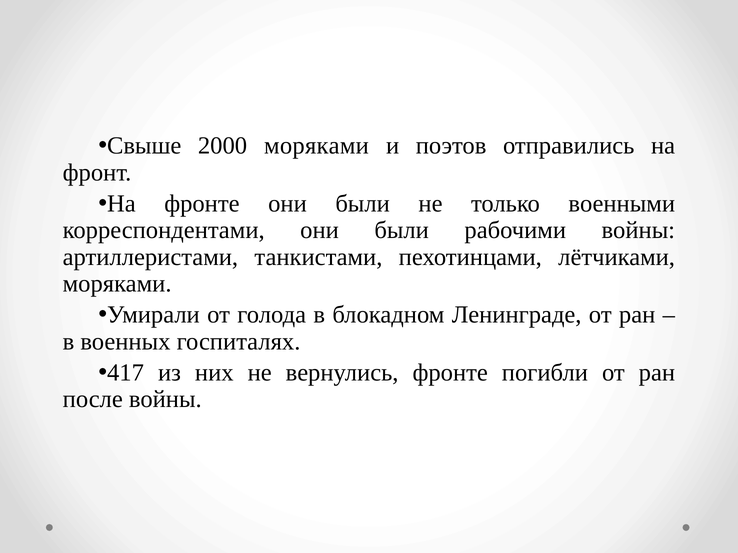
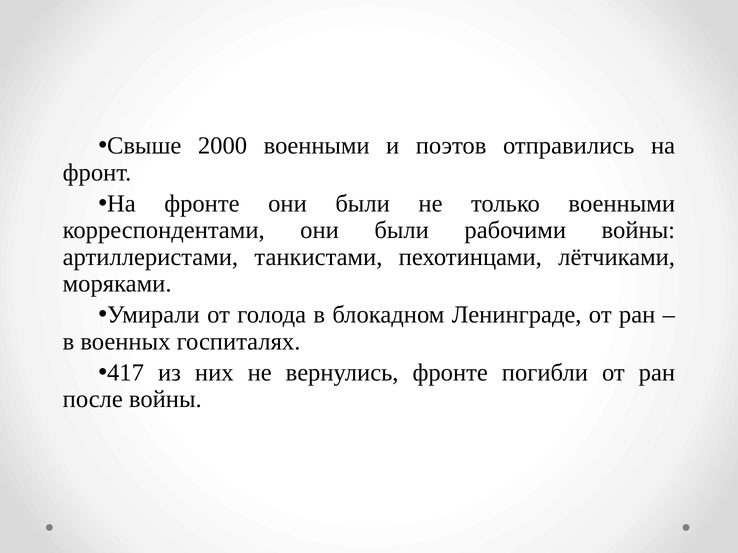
2000 моряками: моряками -> военными (317, 146)
